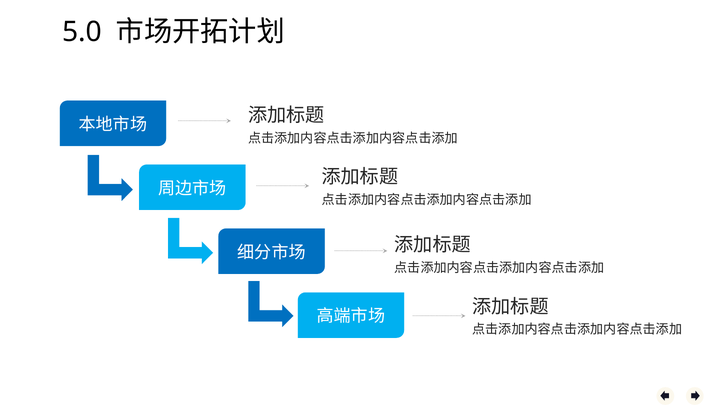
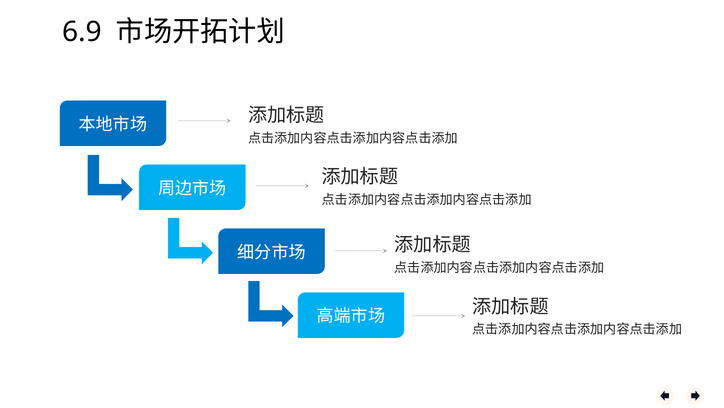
5.0: 5.0 -> 6.9 (82, 32)
